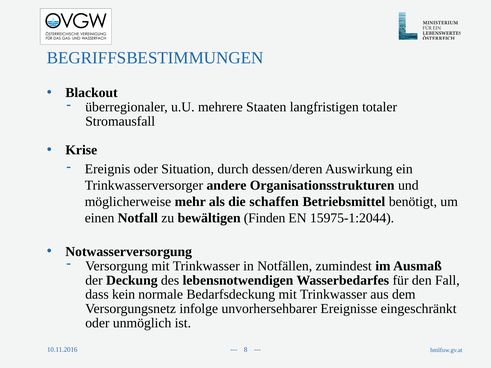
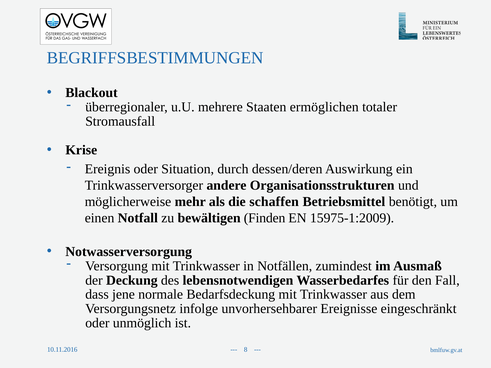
langfristigen: langfristigen -> ermöglichen (324, 107)
15975-1:2044: 15975-1:2044 -> 15975-1:2009 (352, 218)
kein: kein -> jene (124, 295)
